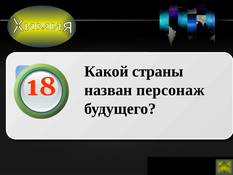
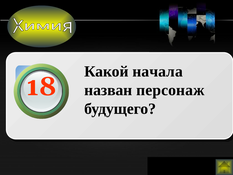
страны: страны -> начала (158, 71)
